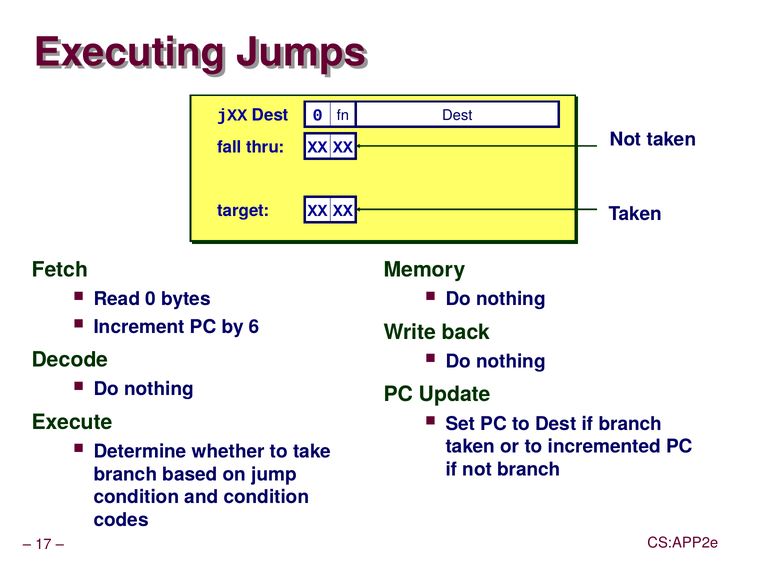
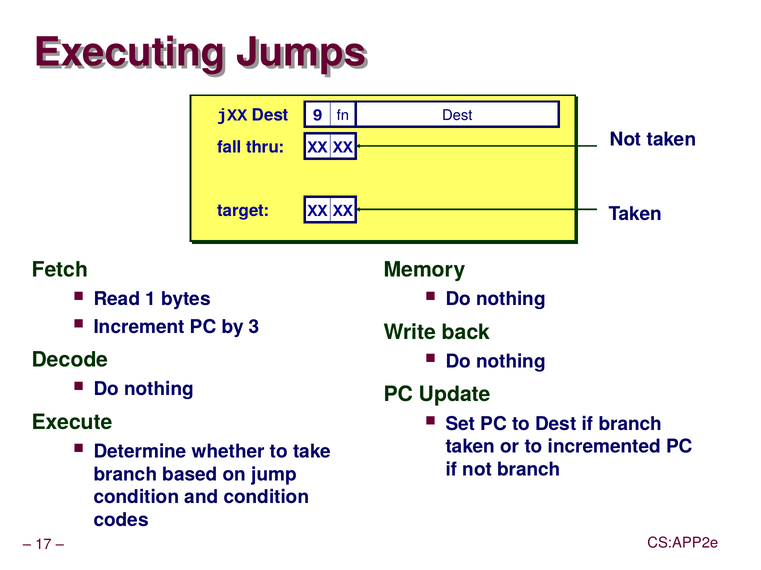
Dest 0: 0 -> 9 (318, 116)
Read 0: 0 -> 1 (151, 299)
6: 6 -> 3 (254, 327)
